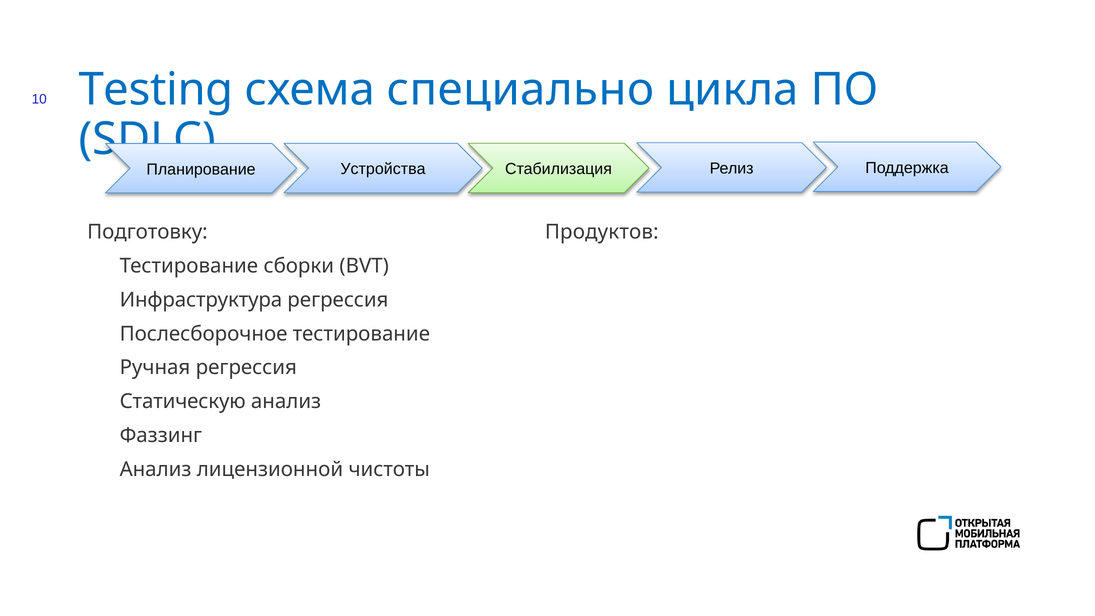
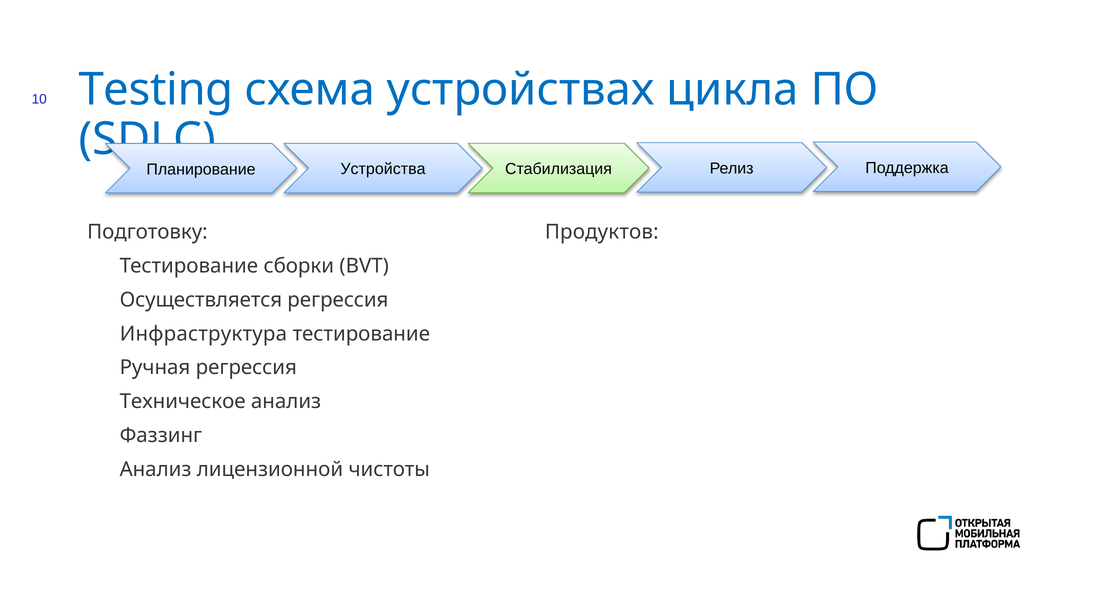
специально: специально -> устройствах (521, 90)
Инфраструктура: Инфраструктура -> Осуществляется (201, 300)
Послесборочное: Послесборочное -> Инфраструктура (203, 334)
Статическую: Статическую -> Техническое (183, 402)
